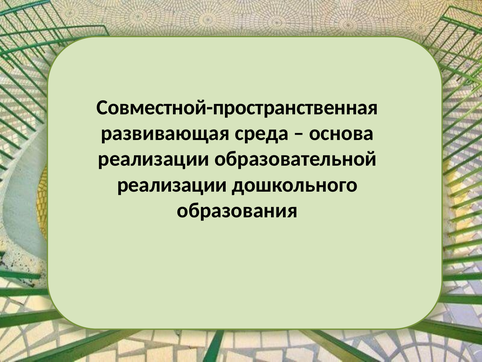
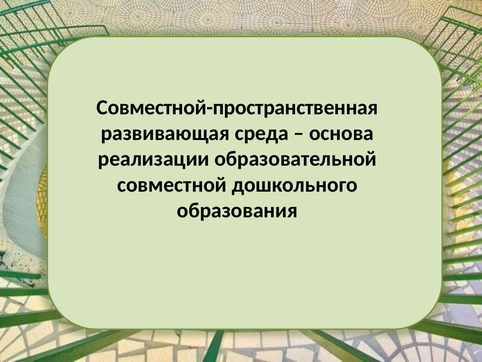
реализации: реализации -> совместной (172, 184)
